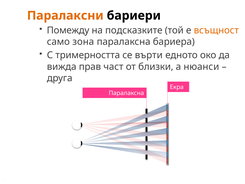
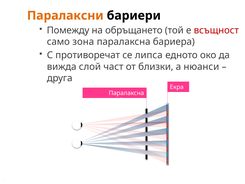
подсказките: подсказките -> обръщането (134, 30)
всъщност colour: orange -> red (216, 30)
тримерността: тримерността -> противоречат (88, 55)
върти: върти -> липса (149, 55)
прав: прав -> слой (90, 67)
